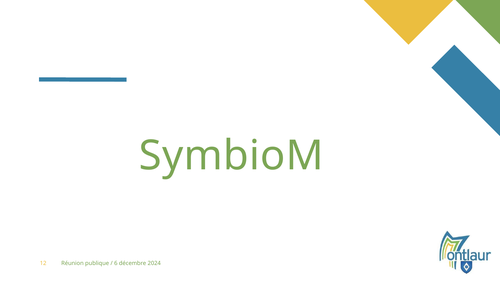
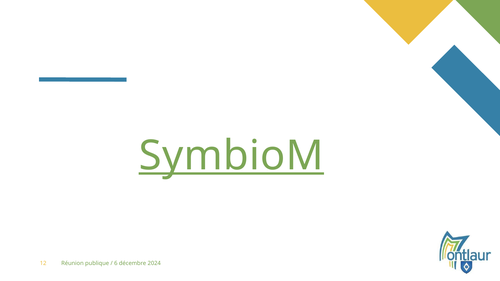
SymbioM underline: none -> present (231, 156)
